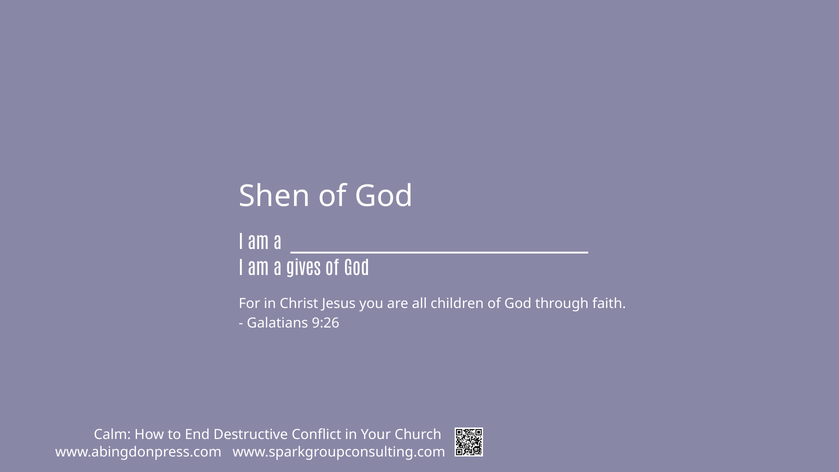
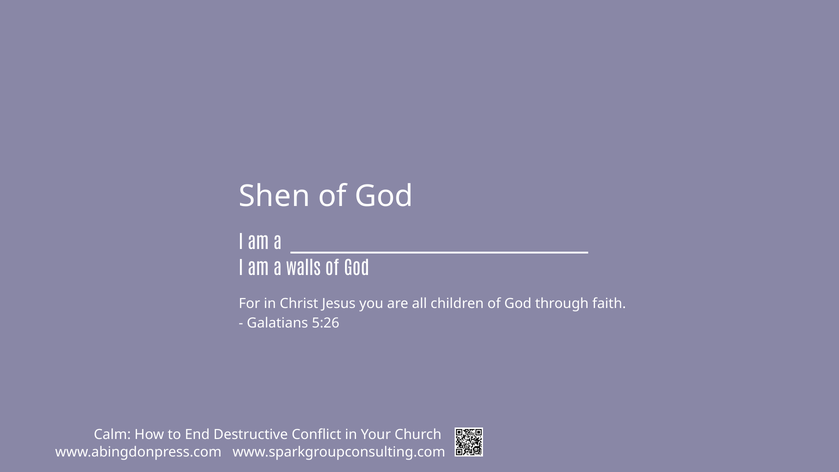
gives: gives -> walls (303, 269)
9:26: 9:26 -> 5:26 (326, 323)
